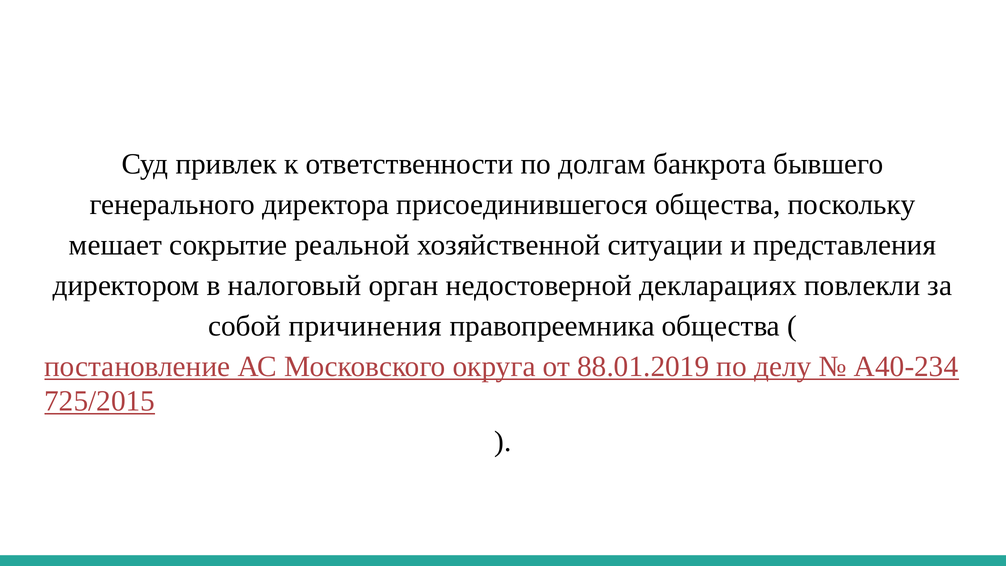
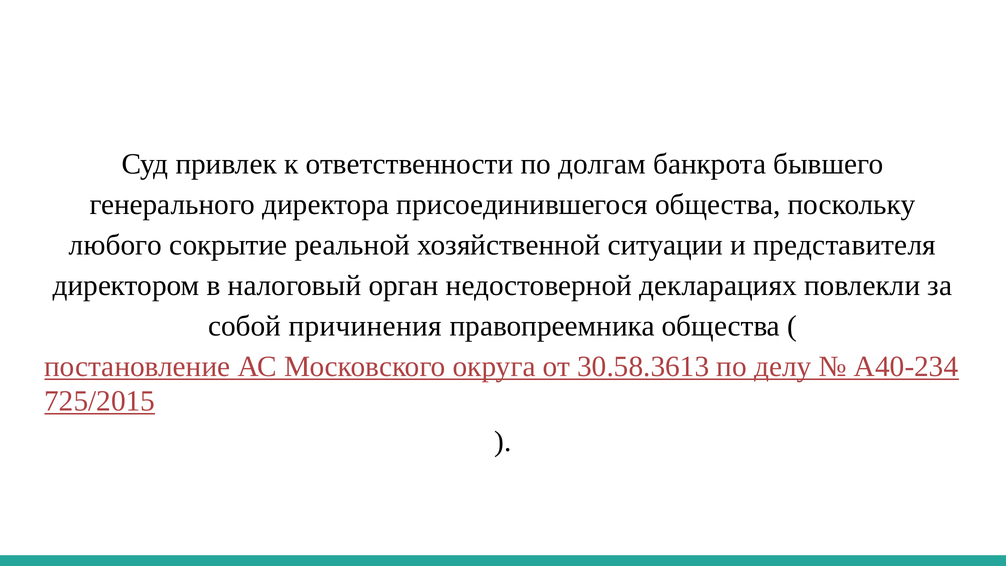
мешает: мешает -> любого (116, 245)
представления: представления -> представителя (845, 245)
88.01.2019: 88.01.2019 -> 30.58.3613 (643, 366)
